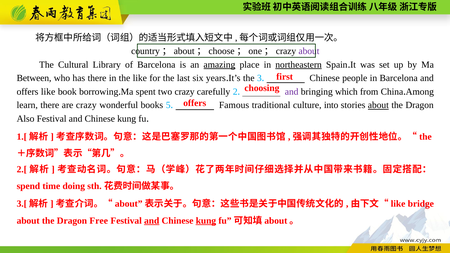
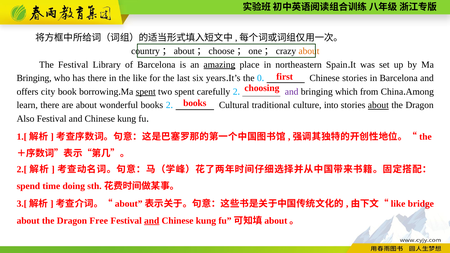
about colour: purple -> orange (309, 51)
The Cultural: Cultural -> Festival (73, 65)
northeastern underline: present -> none (299, 65)
Between: Between -> Bringing (34, 78)
3: 3 -> 0 (259, 78)
Chinese people: people -> stories (355, 78)
offers like: like -> city (48, 92)
spent underline: none -> present (146, 92)
two crazy: crazy -> spent (185, 92)
offers: offers -> books (195, 103)
are crazy: crazy -> about (86, 105)
books 5: 5 -> 2 (168, 105)
Famous: Famous -> Cultural (234, 105)
kung underline: present -> none (206, 221)
